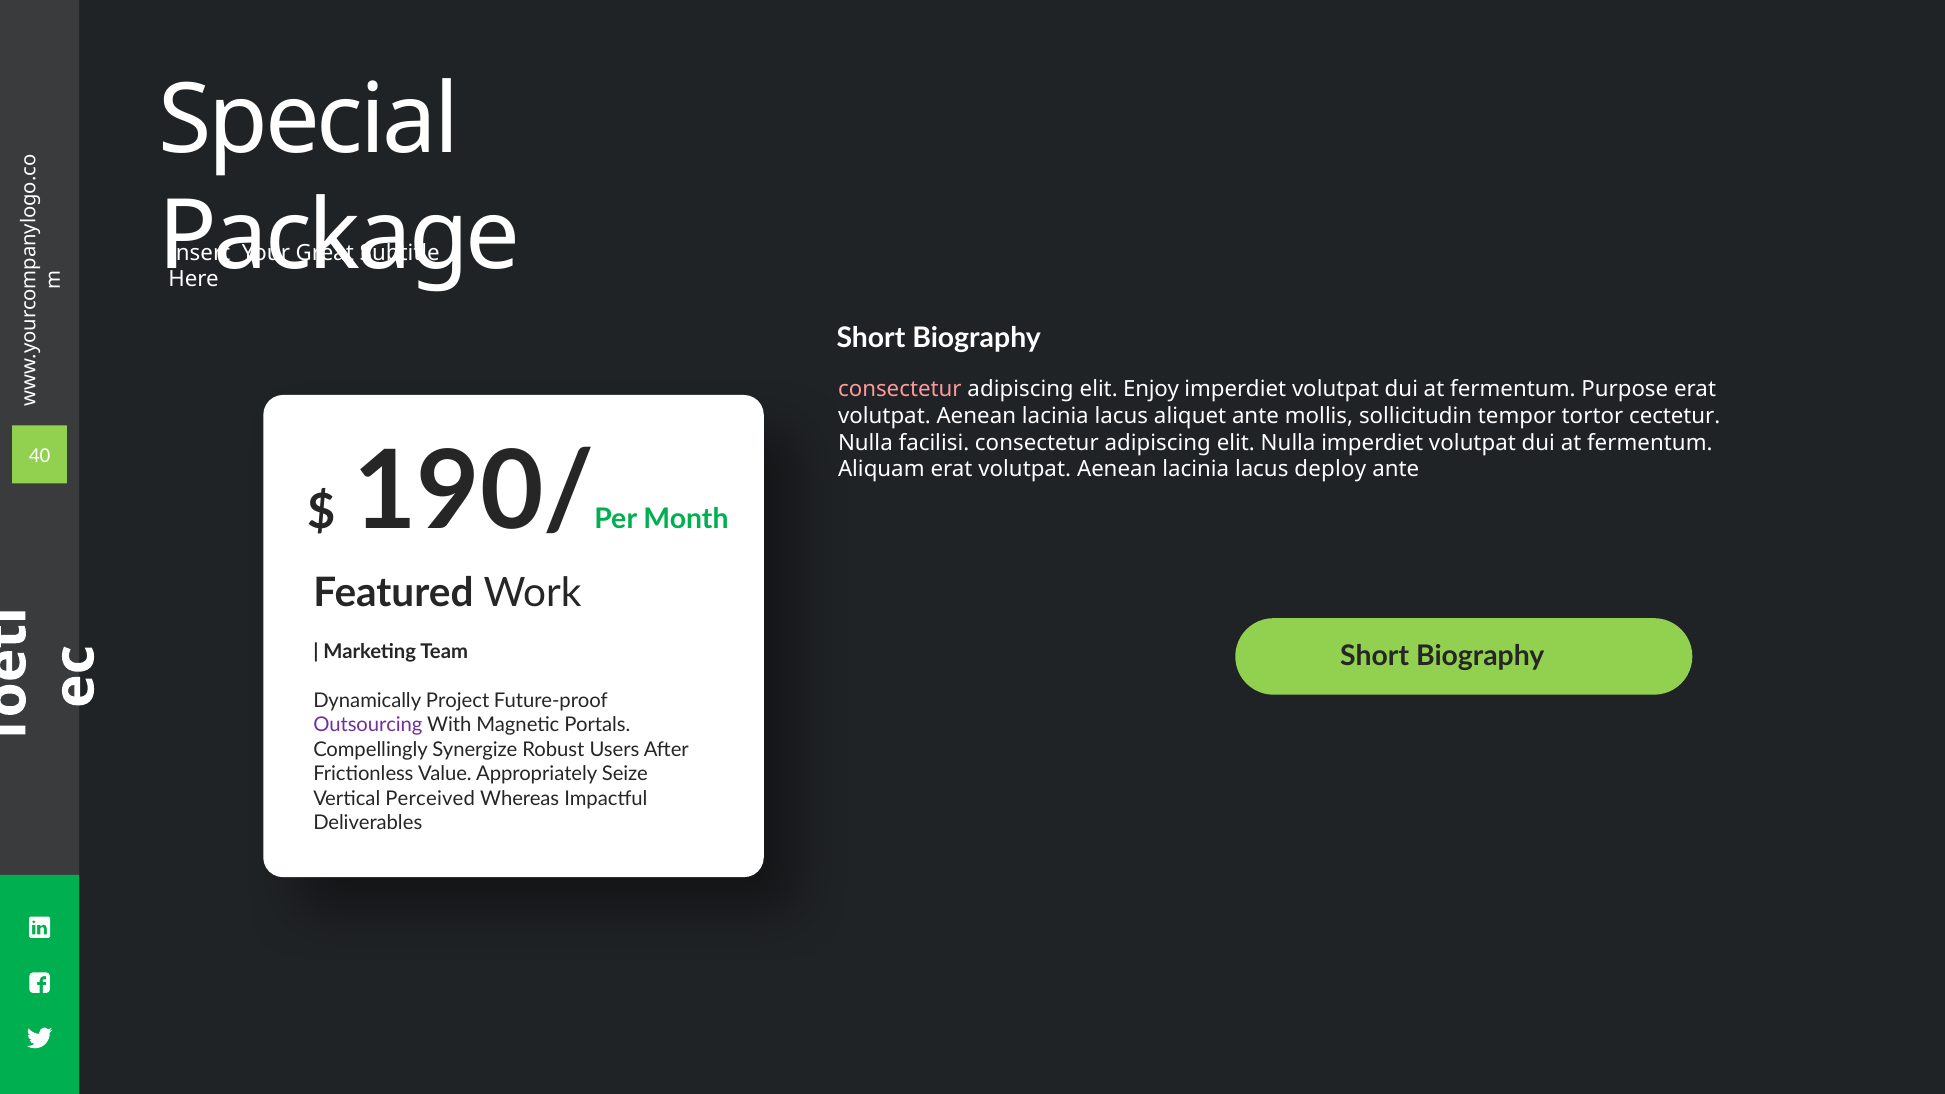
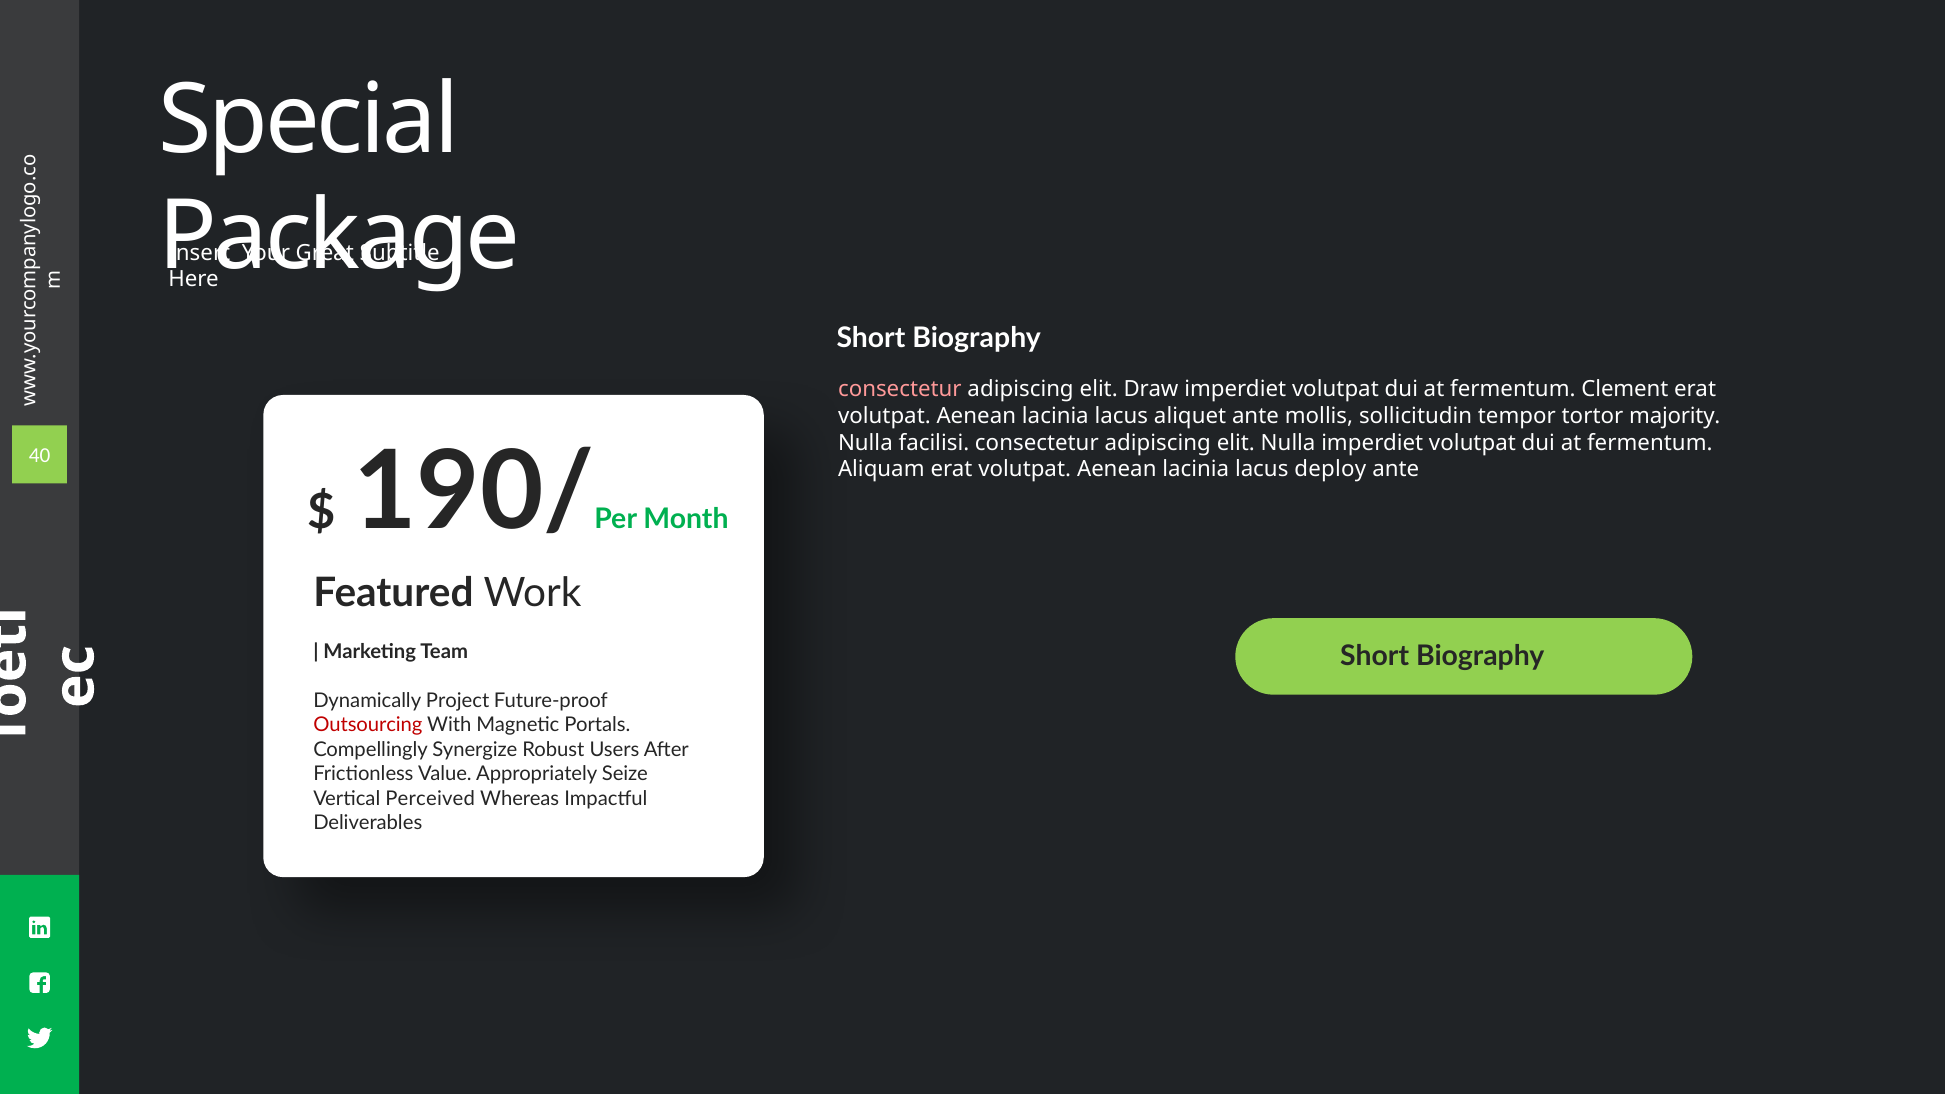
Enjoy: Enjoy -> Draw (1151, 389)
Purpose: Purpose -> Clement (1625, 389)
cectetur: cectetur -> majority (1675, 416)
Outsourcing colour: purple -> red (368, 725)
